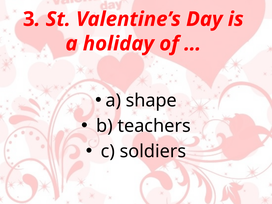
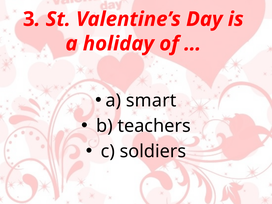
shape: shape -> smart (151, 101)
